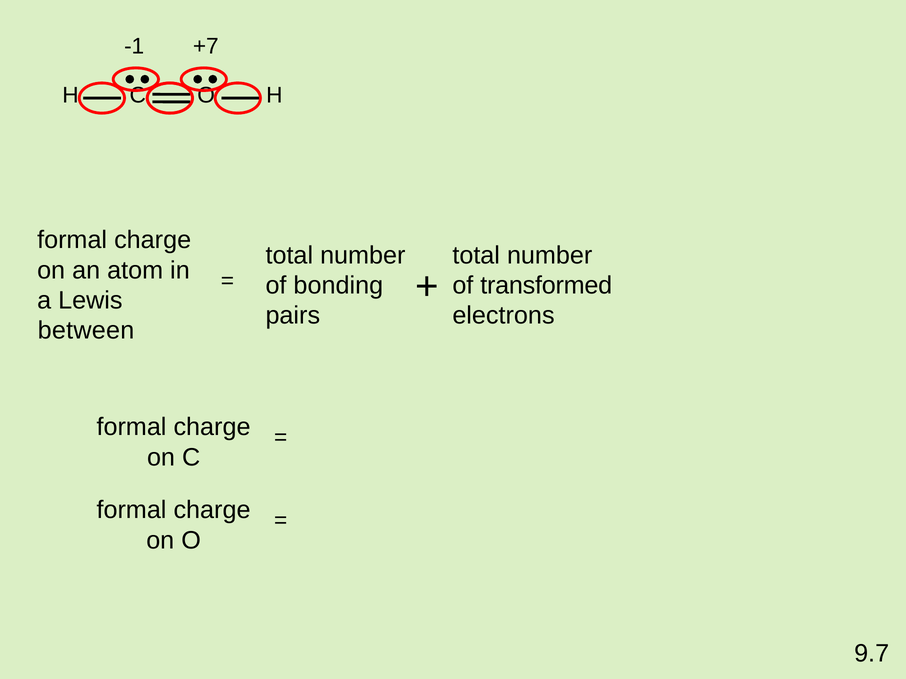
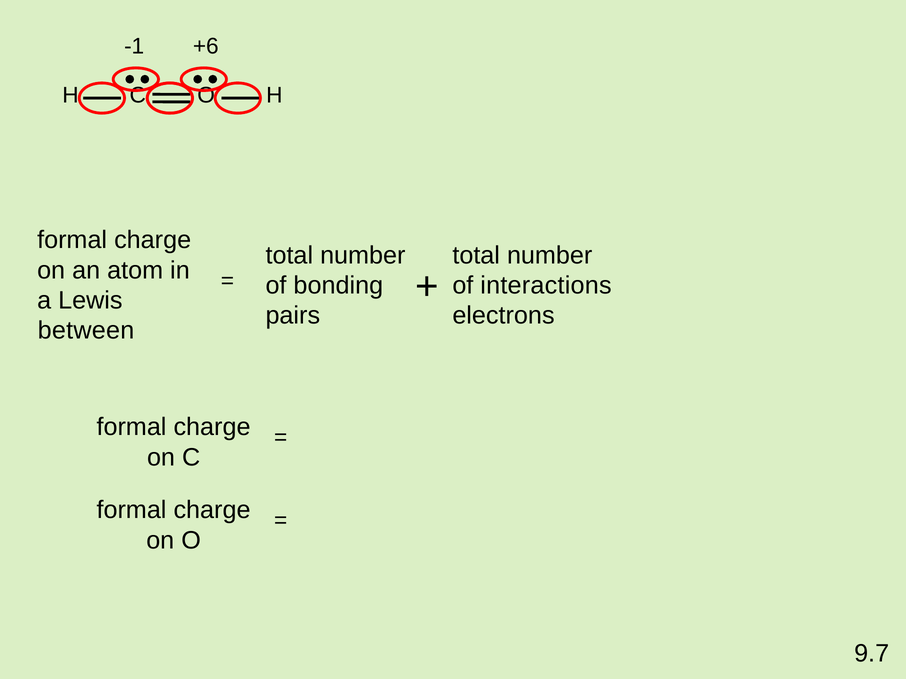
+7: +7 -> +6 (206, 46)
transformed: transformed -> interactions (546, 286)
